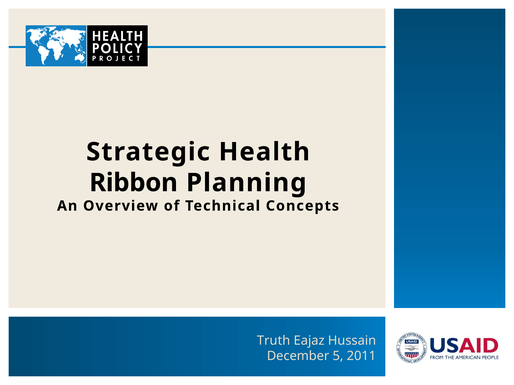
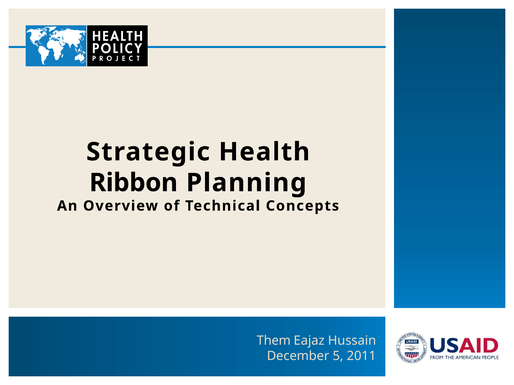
Truth: Truth -> Them (274, 341)
